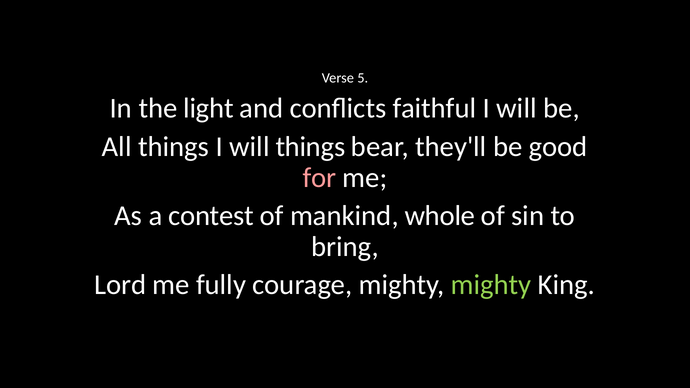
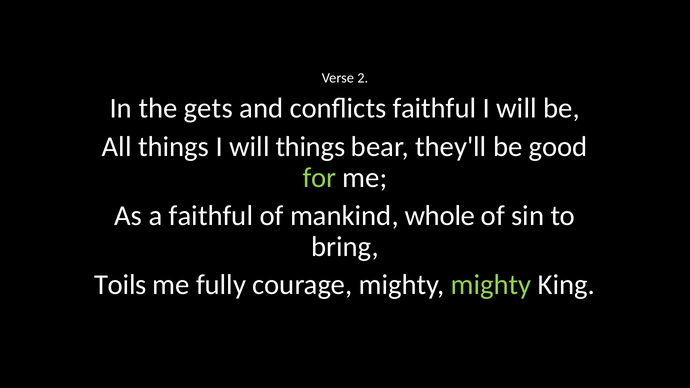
5: 5 -> 2 (363, 78)
light: light -> gets (208, 108)
for colour: pink -> light green (319, 178)
a contest: contest -> faithful (211, 216)
Lord: Lord -> Toils (120, 285)
